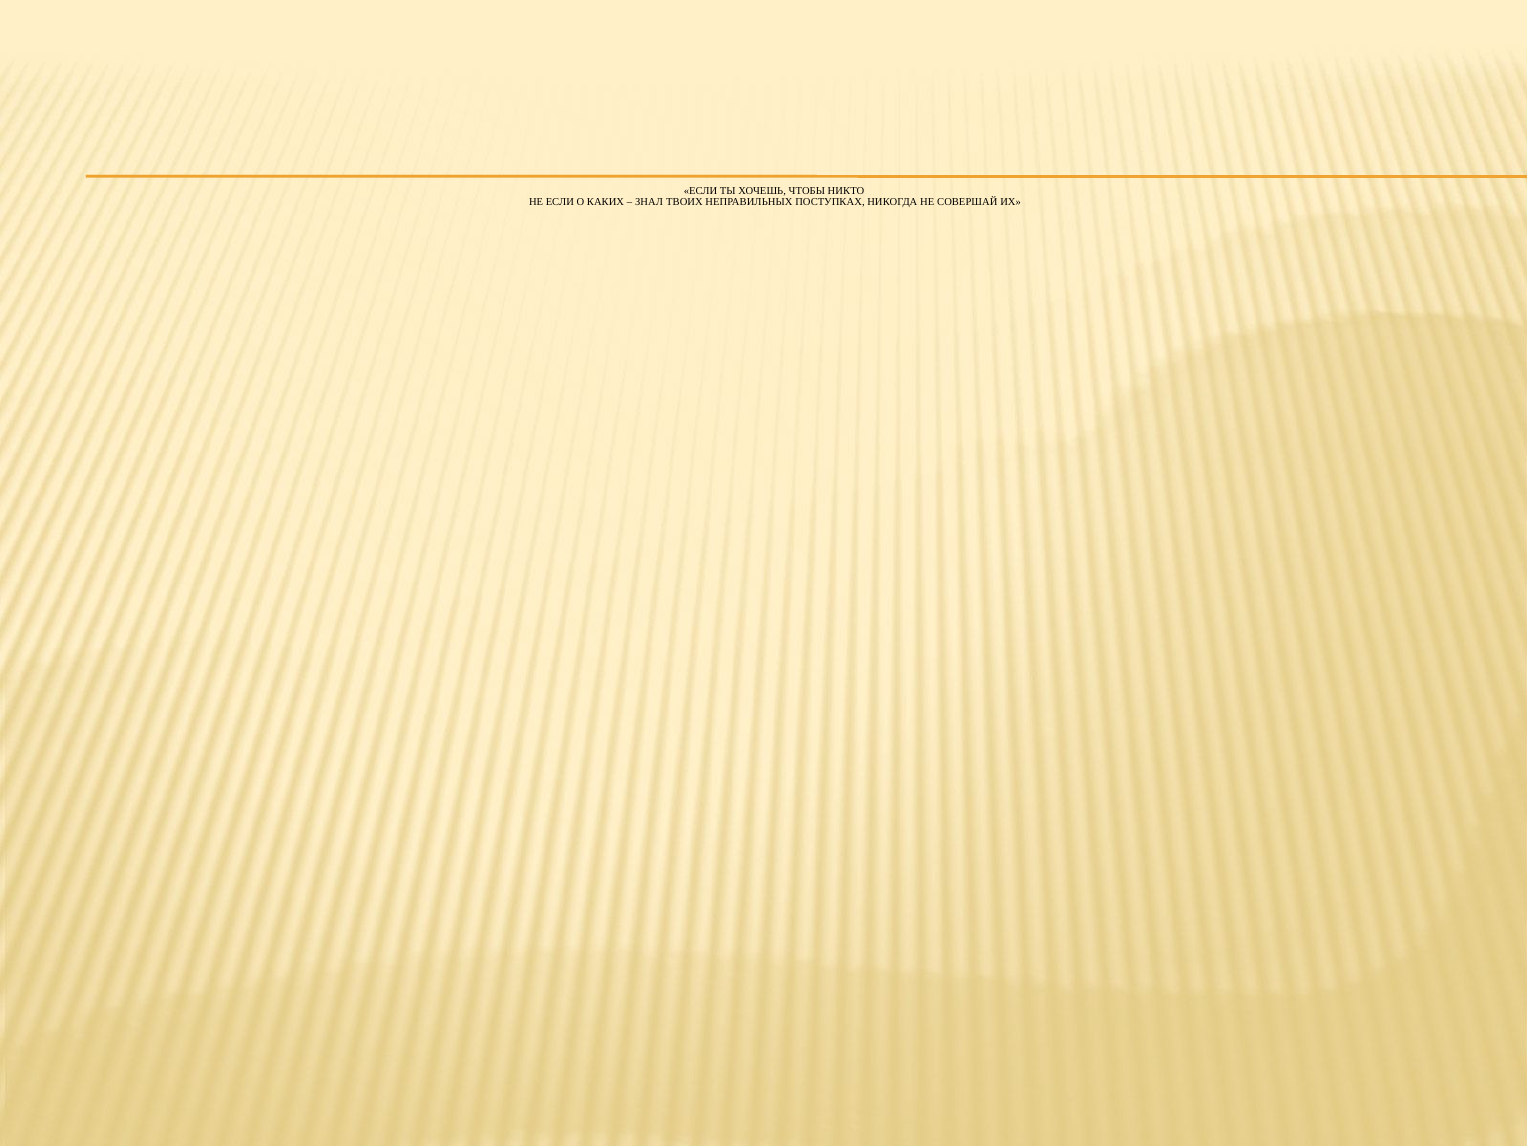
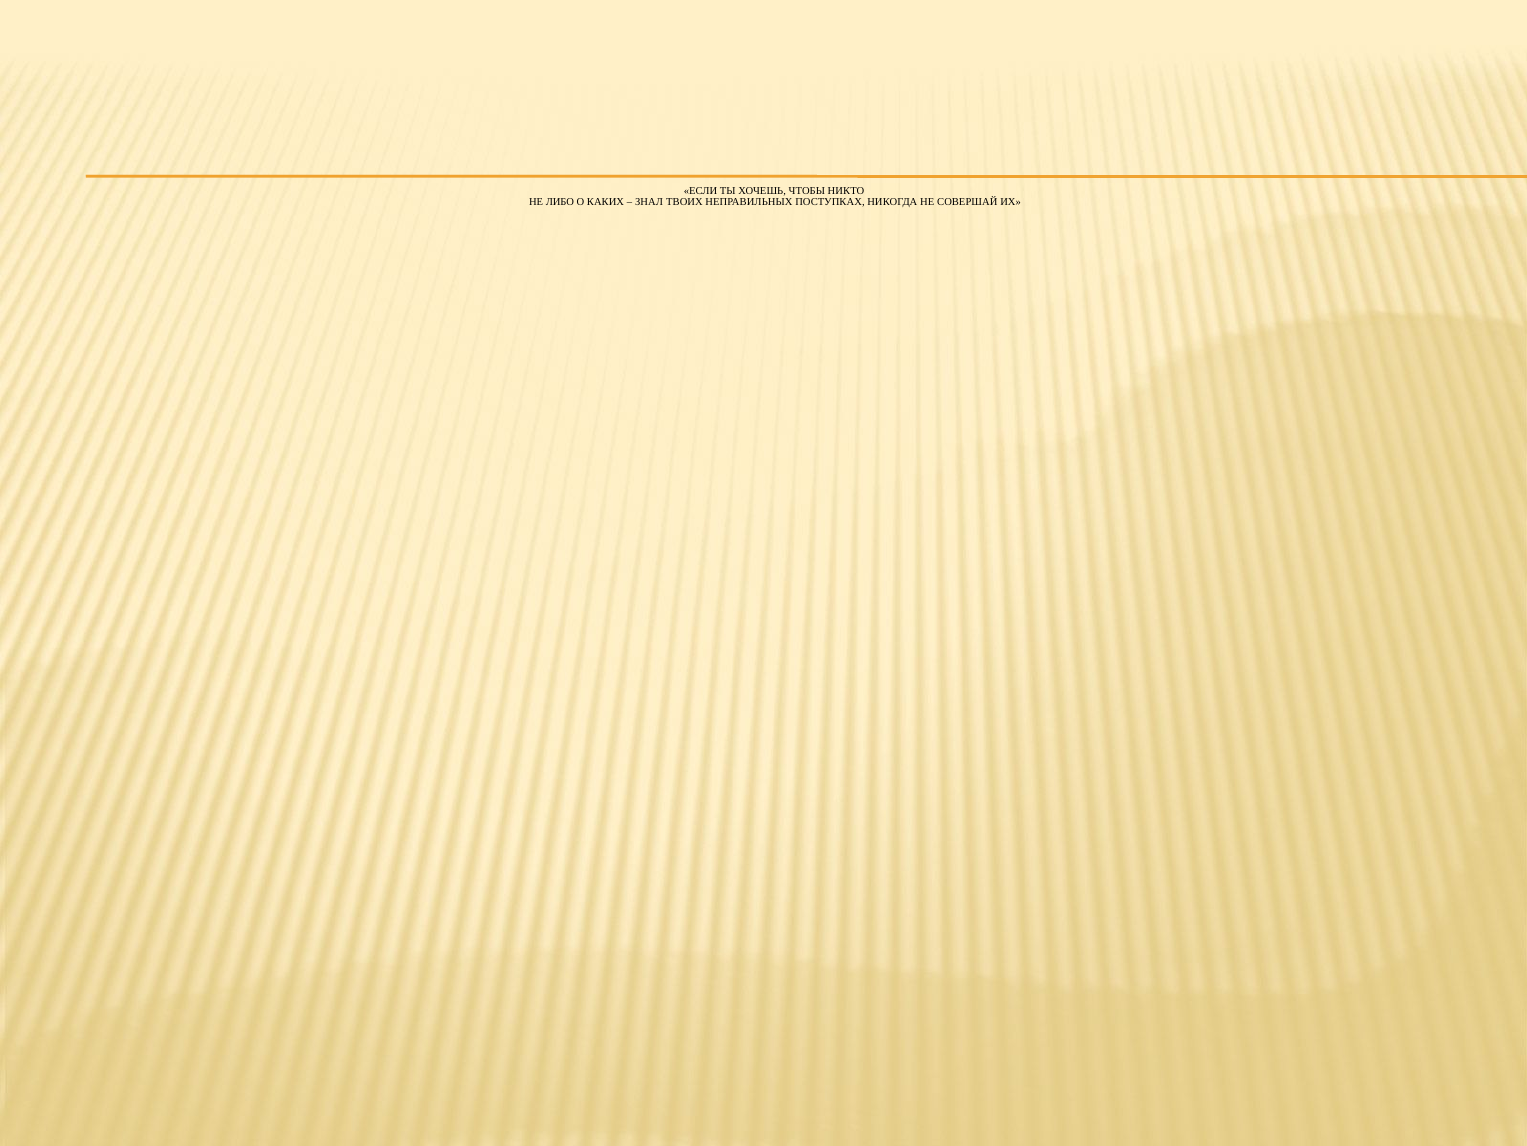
НЕ ЕСЛИ: ЕСЛИ -> ЛИБО (560, 202)
